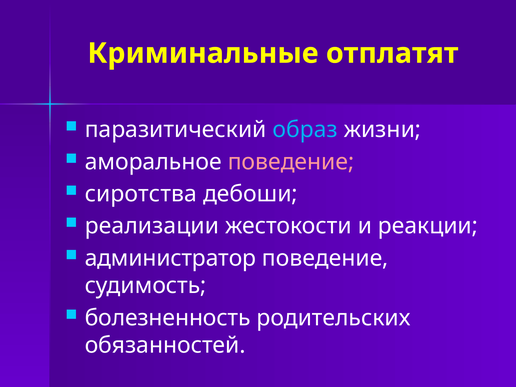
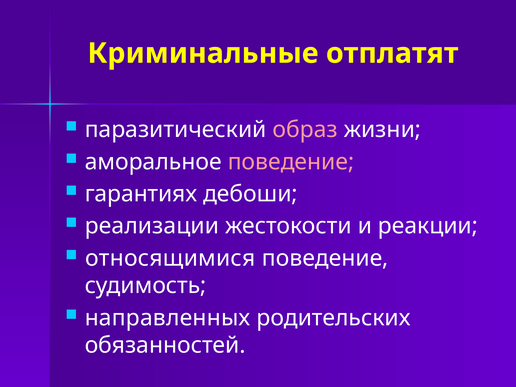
образ colour: light blue -> pink (305, 130)
сиротства: сиротства -> гарантиях (141, 194)
администратор: администратор -> относящимися (170, 258)
болезненность: болезненность -> направленных (168, 318)
